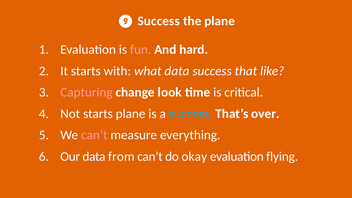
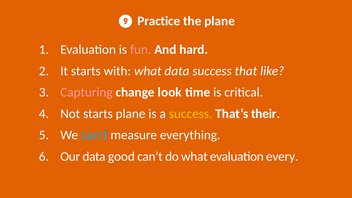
❾ Success: Success -> Practice (159, 21)
success colour: light blue -> yellow (191, 114)
over: over -> their (266, 114)
can’t colour: pink -> light blue (94, 135)
from: from -> good (121, 156)
do okay: okay -> what (194, 156)
flying: flying -> every (282, 156)
